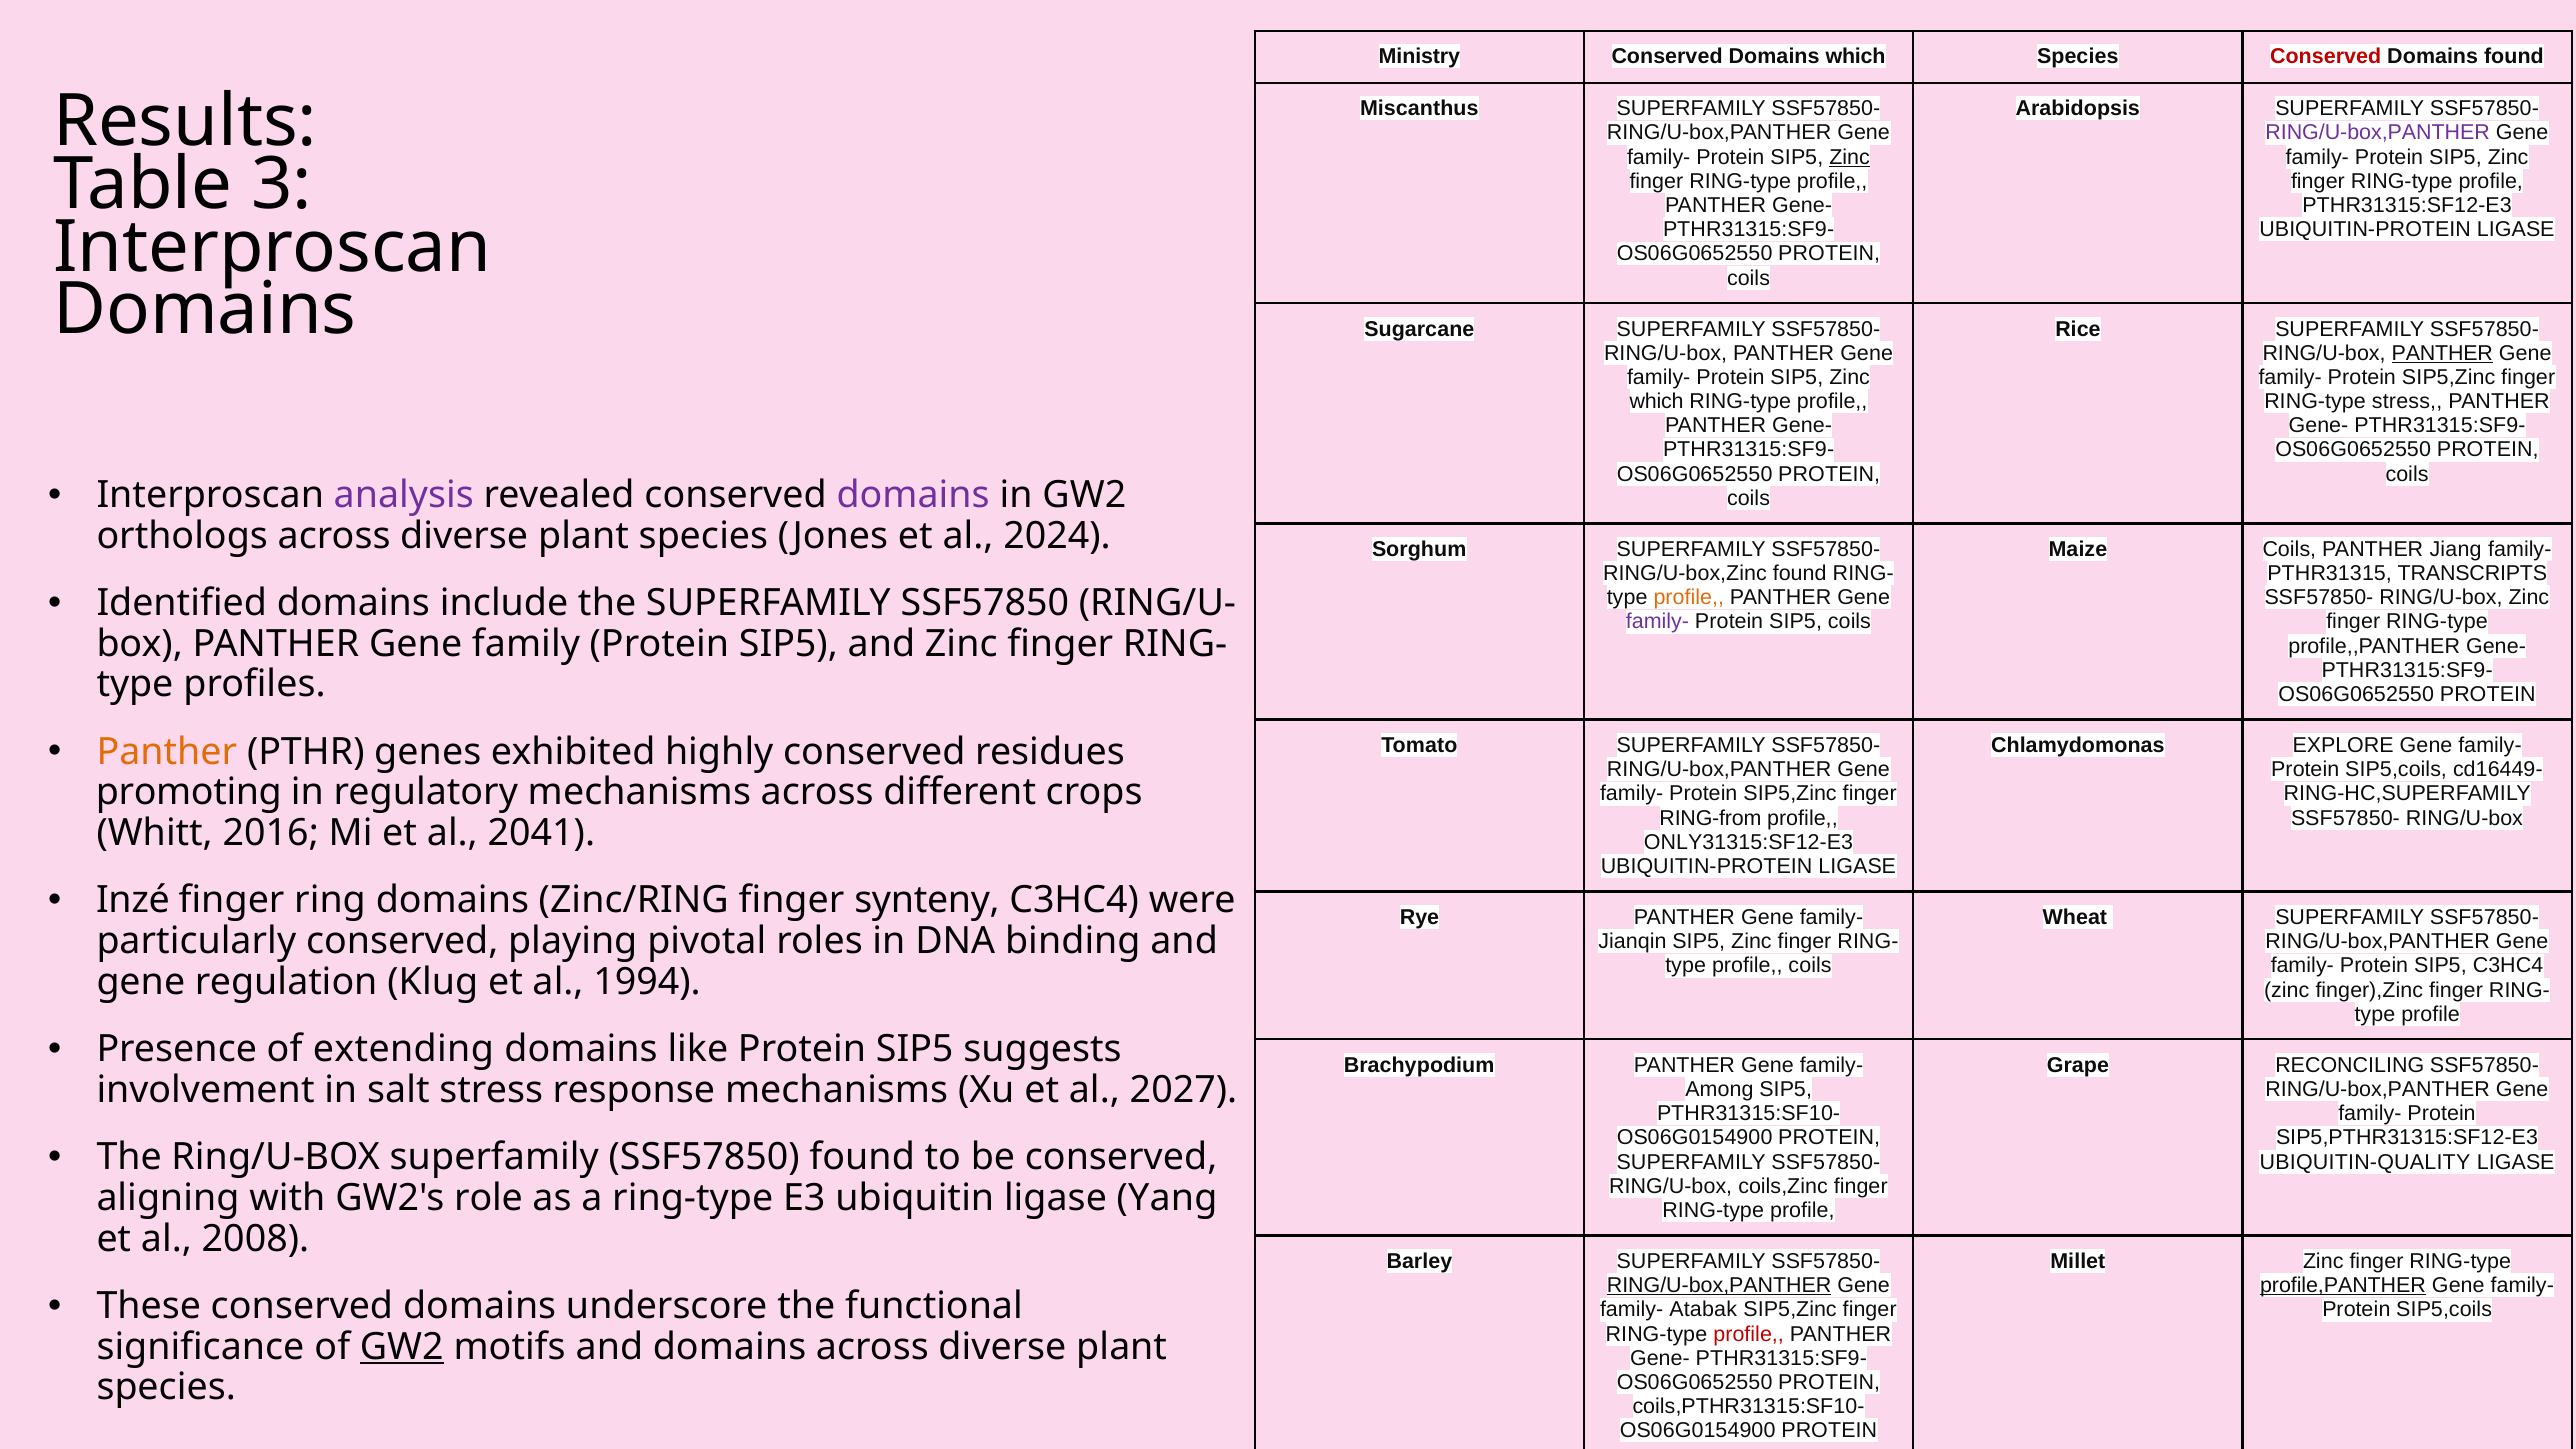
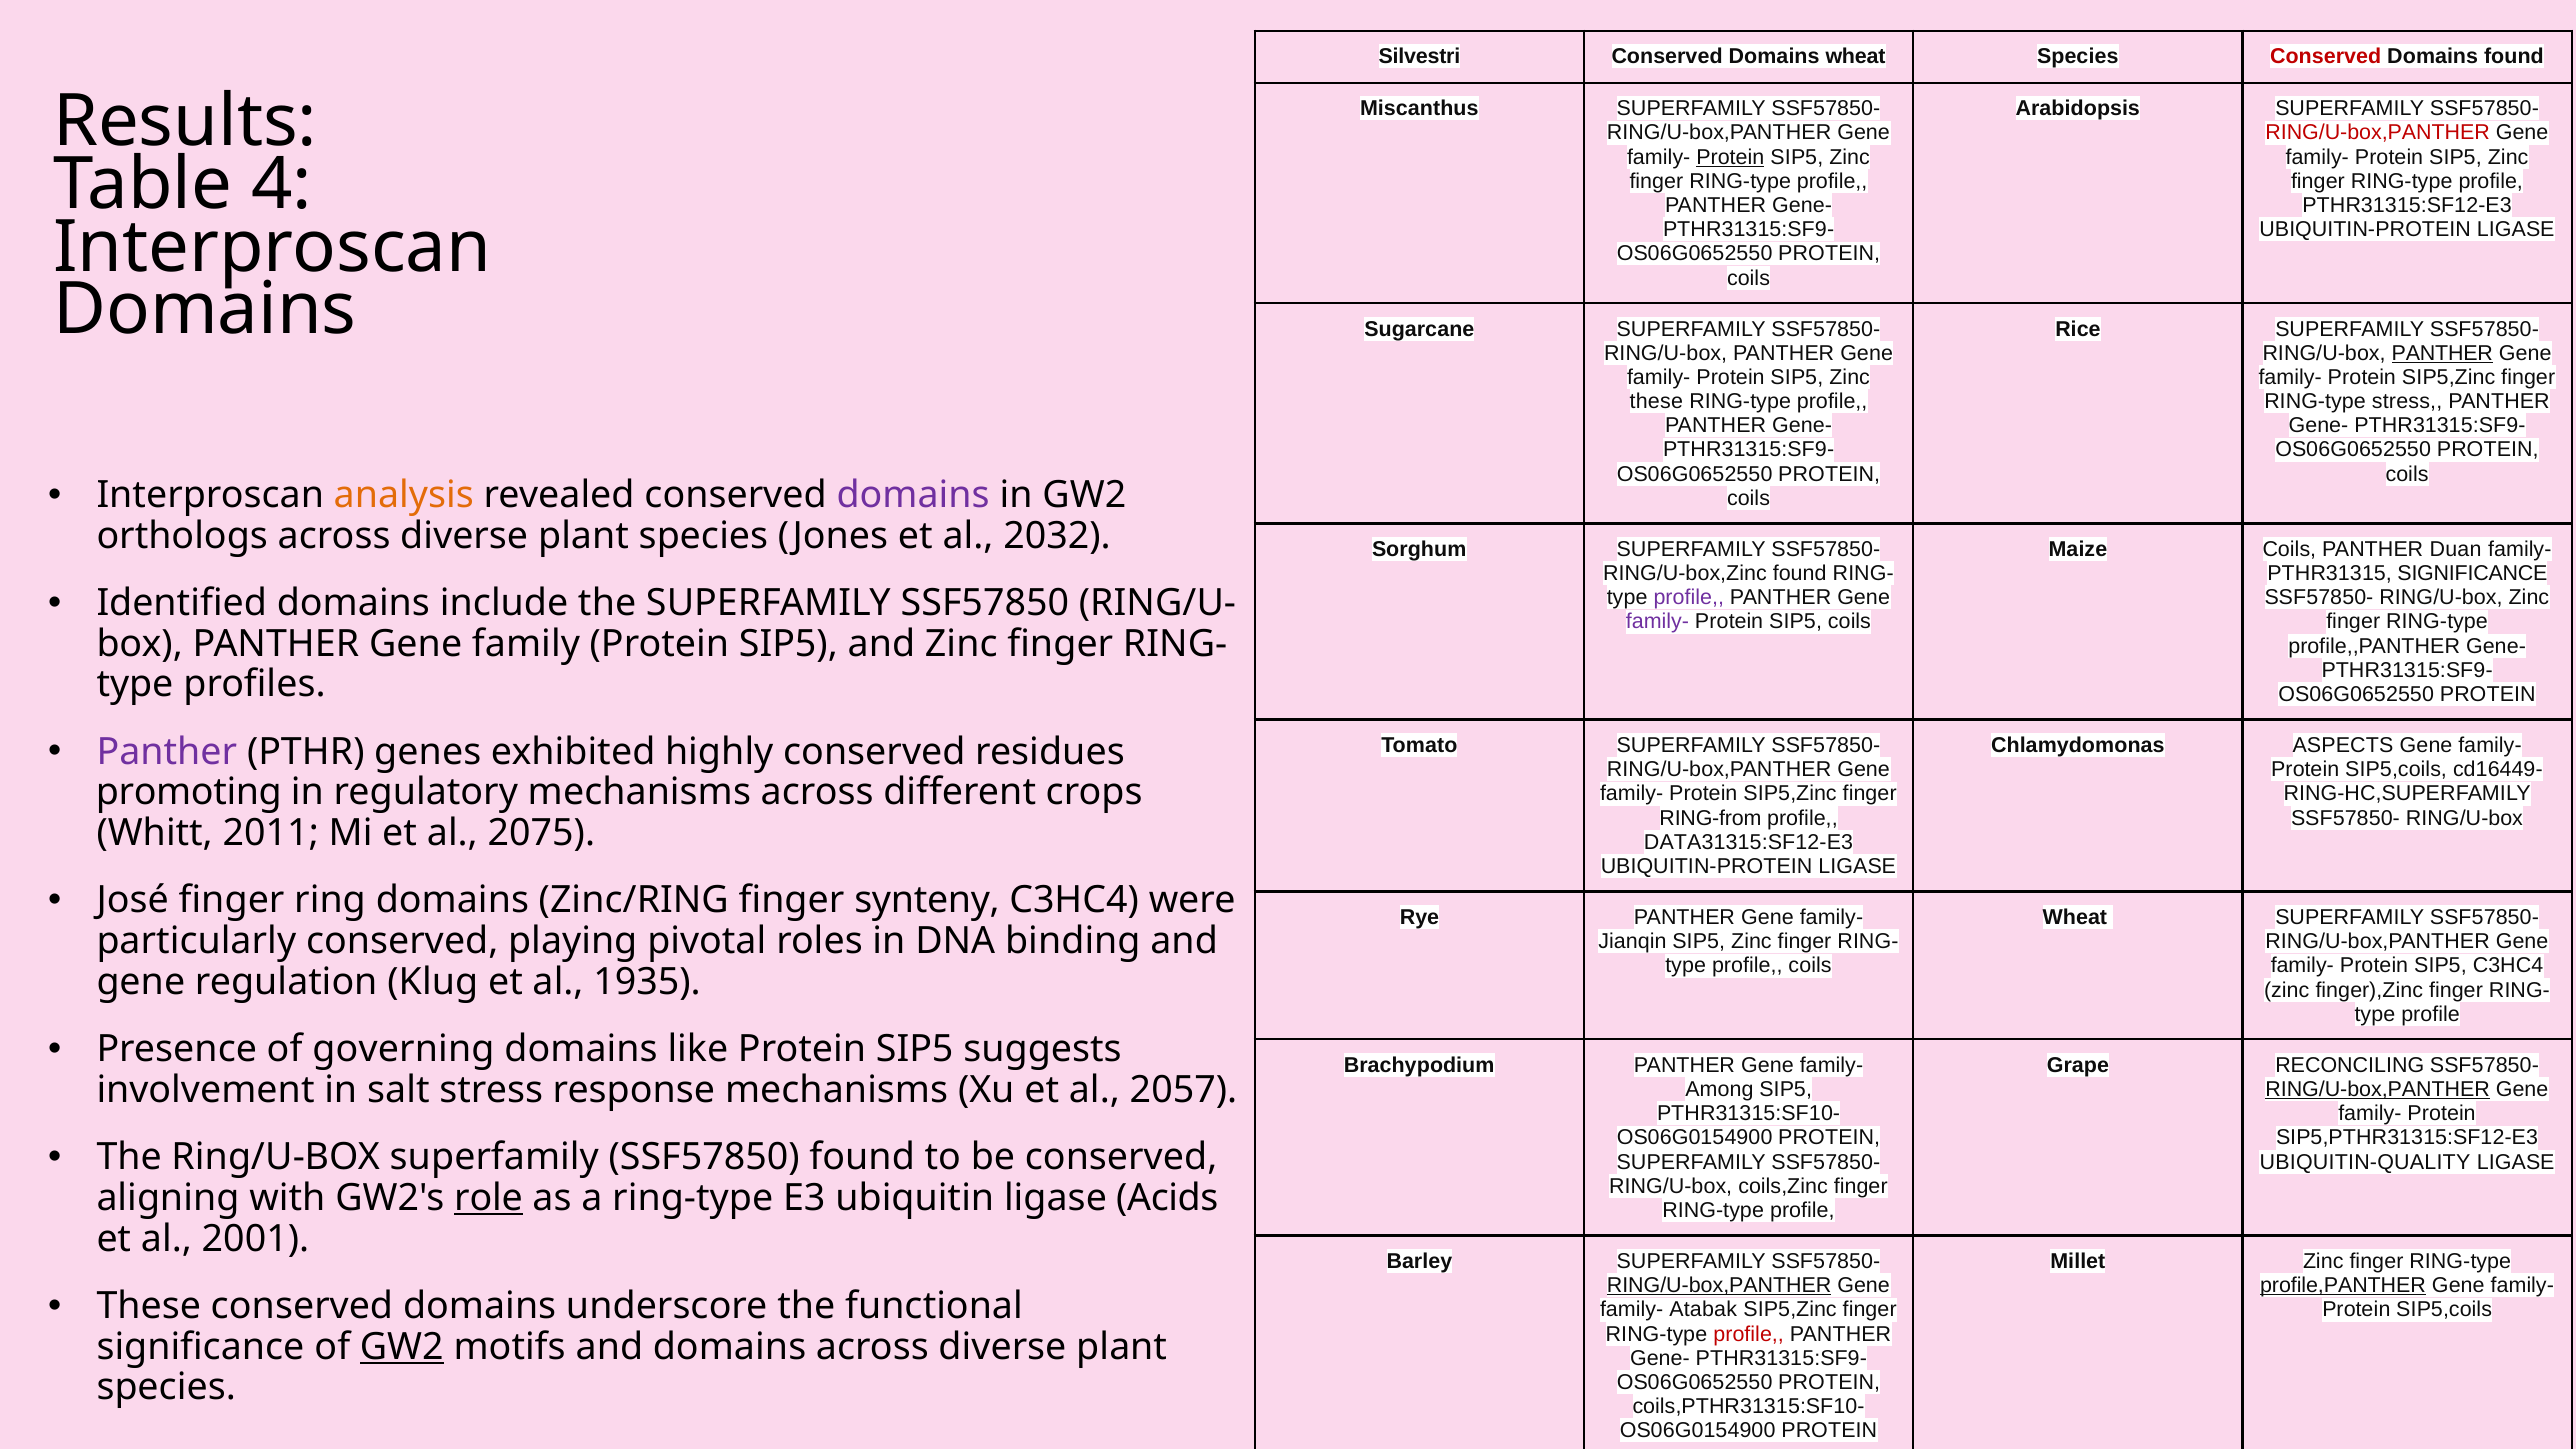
Ministry: Ministry -> Silvestri (1419, 57)
Domains which: which -> wheat (1855, 57)
RING/U-box,PANTHER colour: purple -> red (2378, 133)
Protein underline: none -> present (1730, 157)
Zinc underline: present -> none (1850, 157)
3: 3 -> 4 (282, 184)
which: which -> these (1656, 402)
analysis colour: purple -> orange (404, 495)
2024: 2024 -> 2032 (1057, 536)
Jiang: Jiang -> Duan (2456, 549)
PTHR31315 TRANSCRIPTS: TRANSCRIPTS -> SIGNIFICANCE (2472, 574)
profile colour: orange -> purple (1689, 598)
Panther colour: orange -> purple (167, 752)
EXPLORE: EXPLORE -> ASPECTS (2343, 745)
2016: 2016 -> 2011 (271, 833)
2041: 2041 -> 2075 (541, 833)
ONLY31315:SF12-E3: ONLY31315:SF12-E3 -> DATA31315:SF12-E3 (1749, 842)
Inzé: Inzé -> José (133, 901)
1994: 1994 -> 1935 (647, 982)
extending: extending -> governing (403, 1049)
2027: 2027 -> 2057 (1183, 1090)
RING/U-box,PANTHER underline: none -> present (2378, 1089)
role underline: none -> present (489, 1198)
Yang: Yang -> Acids (1167, 1198)
2008: 2008 -> 2001 (255, 1239)
